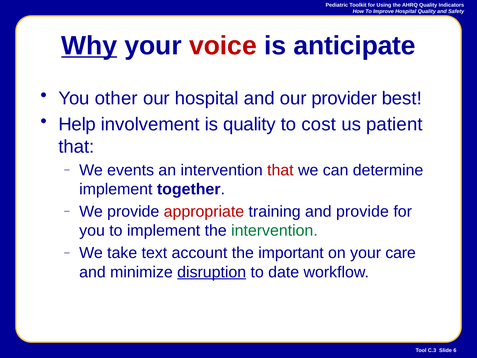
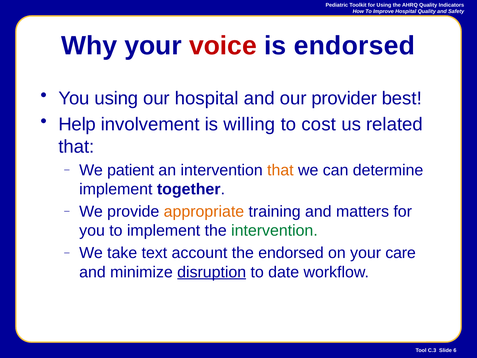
Why underline: present -> none (89, 46)
is anticipate: anticipate -> endorsed (354, 46)
You other: other -> using (116, 98)
is quality: quality -> willing (249, 124)
patient: patient -> related (394, 124)
events: events -> patient (131, 170)
that colour: red -> orange (280, 170)
appropriate colour: red -> orange (204, 211)
and provide: provide -> matters (363, 211)
the important: important -> endorsed (291, 253)
